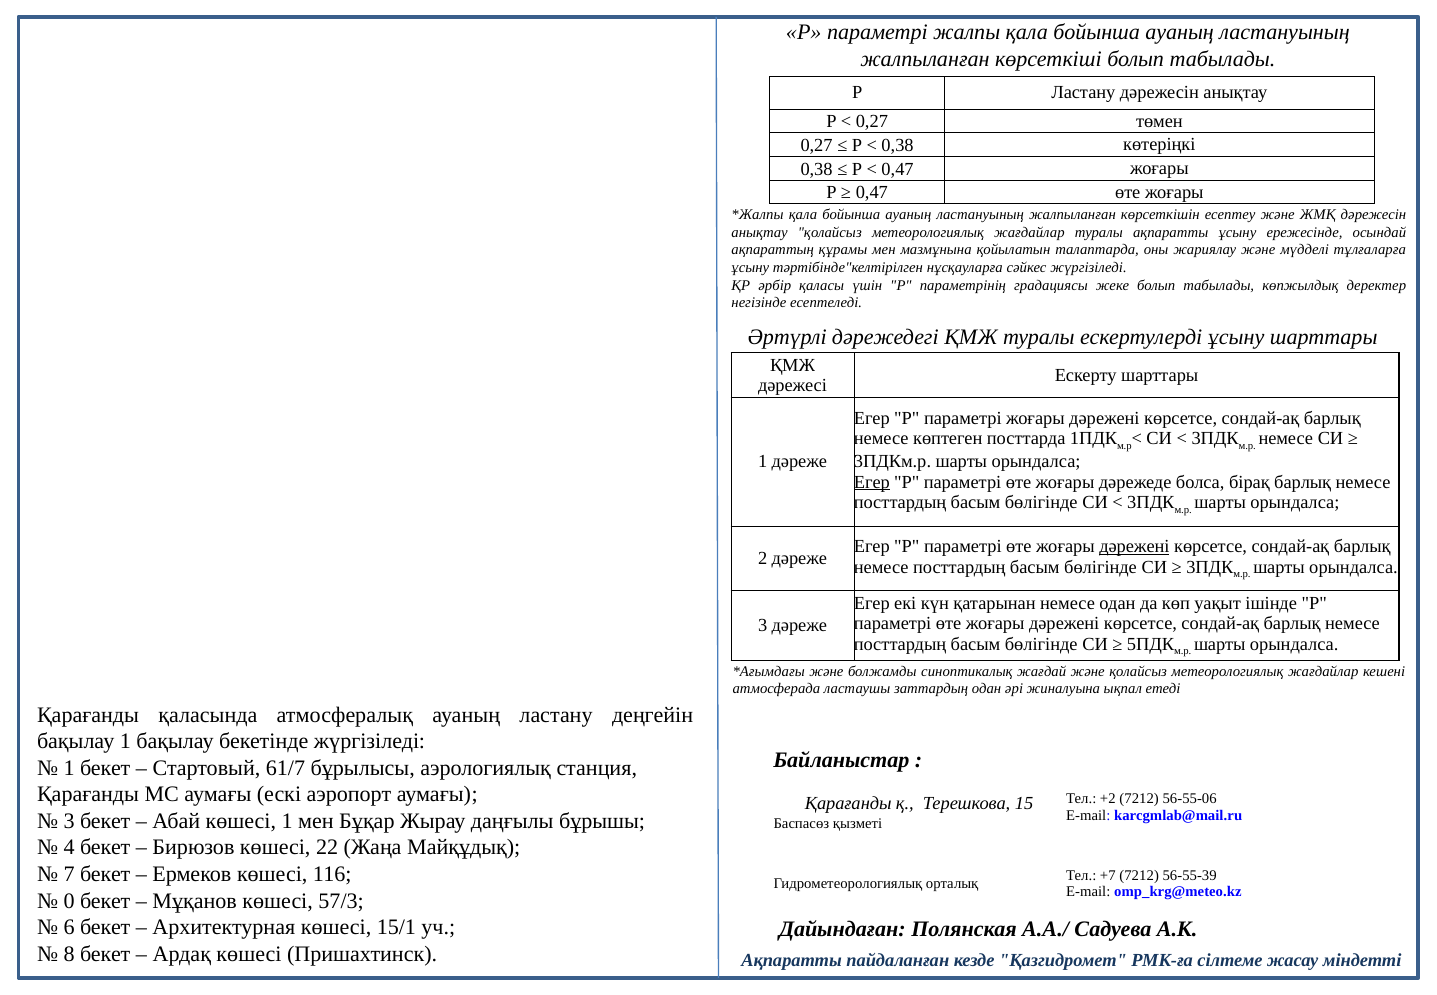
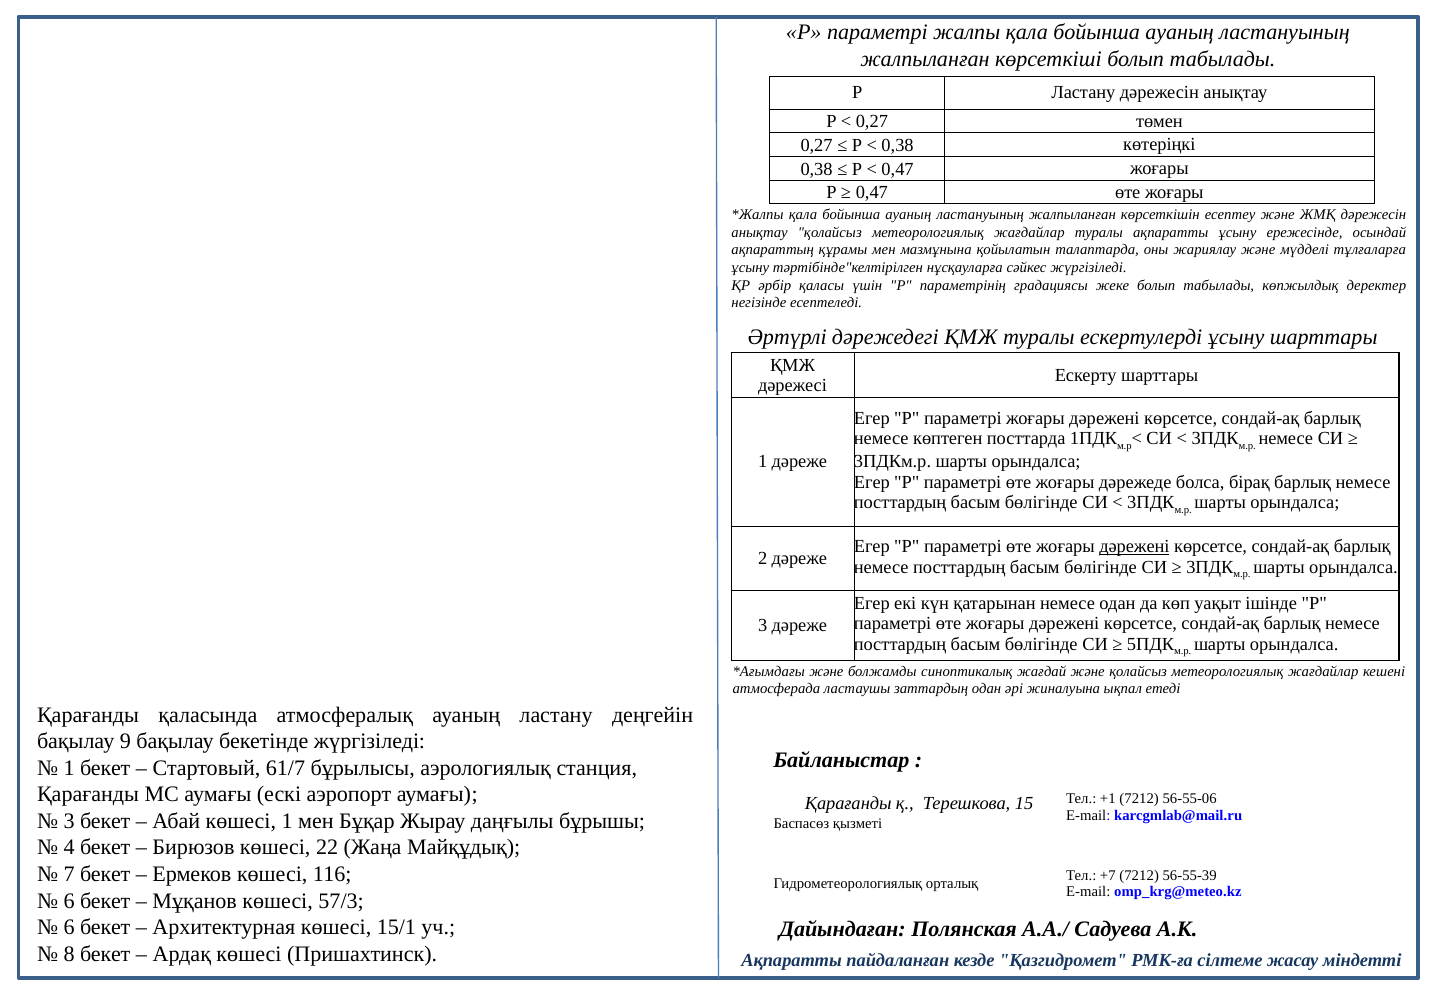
Егер underline: present -> none (872, 482)
бақылау 1: 1 -> 9 (125, 741)
+2: +2 -> +1 (1108, 799)
0: 0 -> 6 (69, 901)
